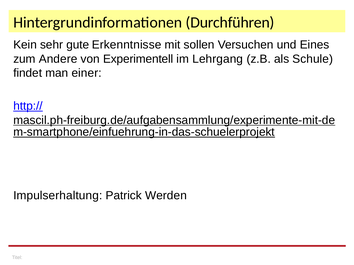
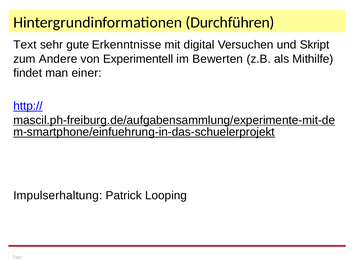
Kein: Kein -> Text (25, 45)
sollen: sollen -> digital (199, 45)
Eines: Eines -> Skript (315, 45)
Lehrgang: Lehrgang -> Bewerten (218, 59)
Schule: Schule -> Mithilfe (313, 59)
Werden: Werden -> Looping (166, 196)
